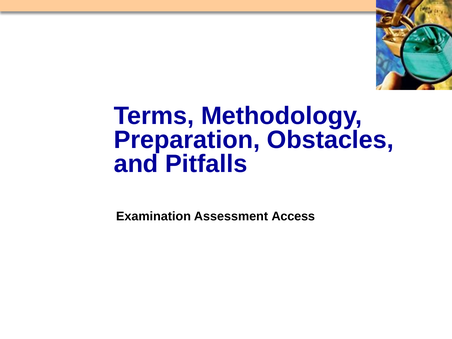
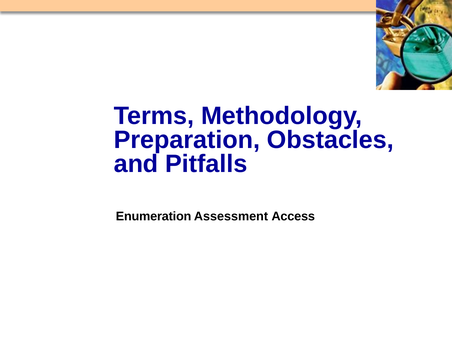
Examination: Examination -> Enumeration (154, 216)
